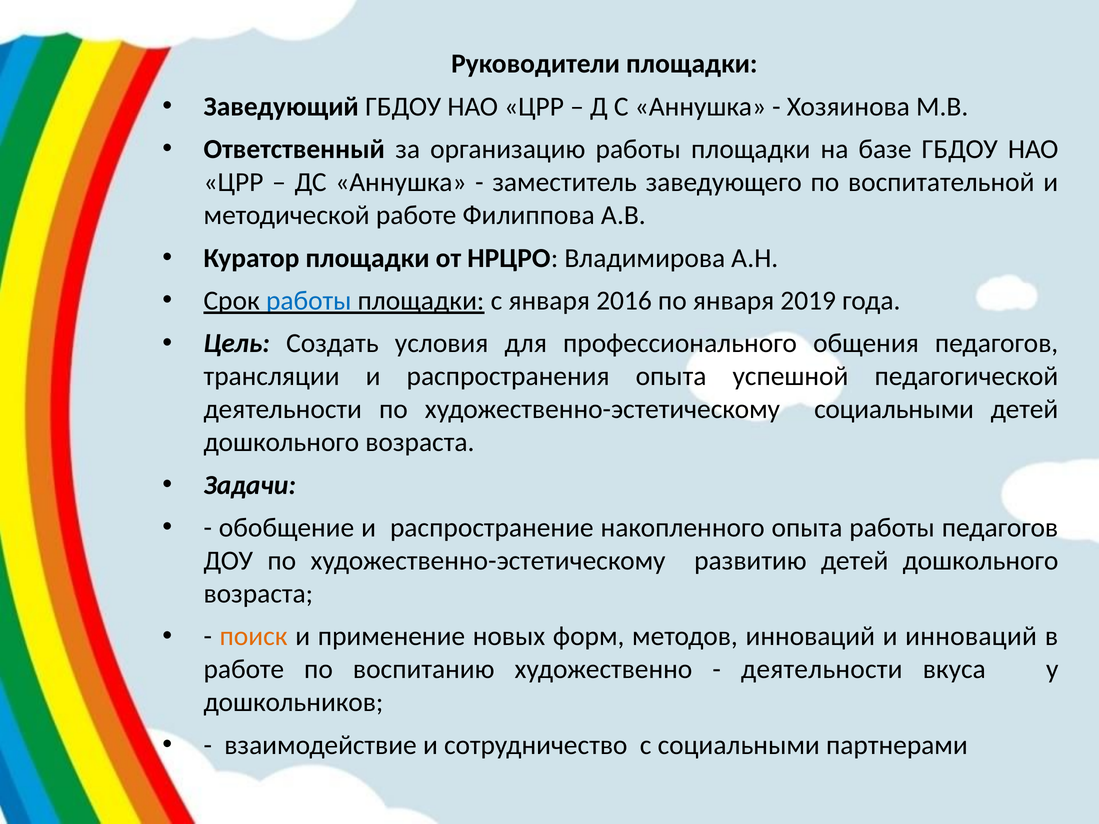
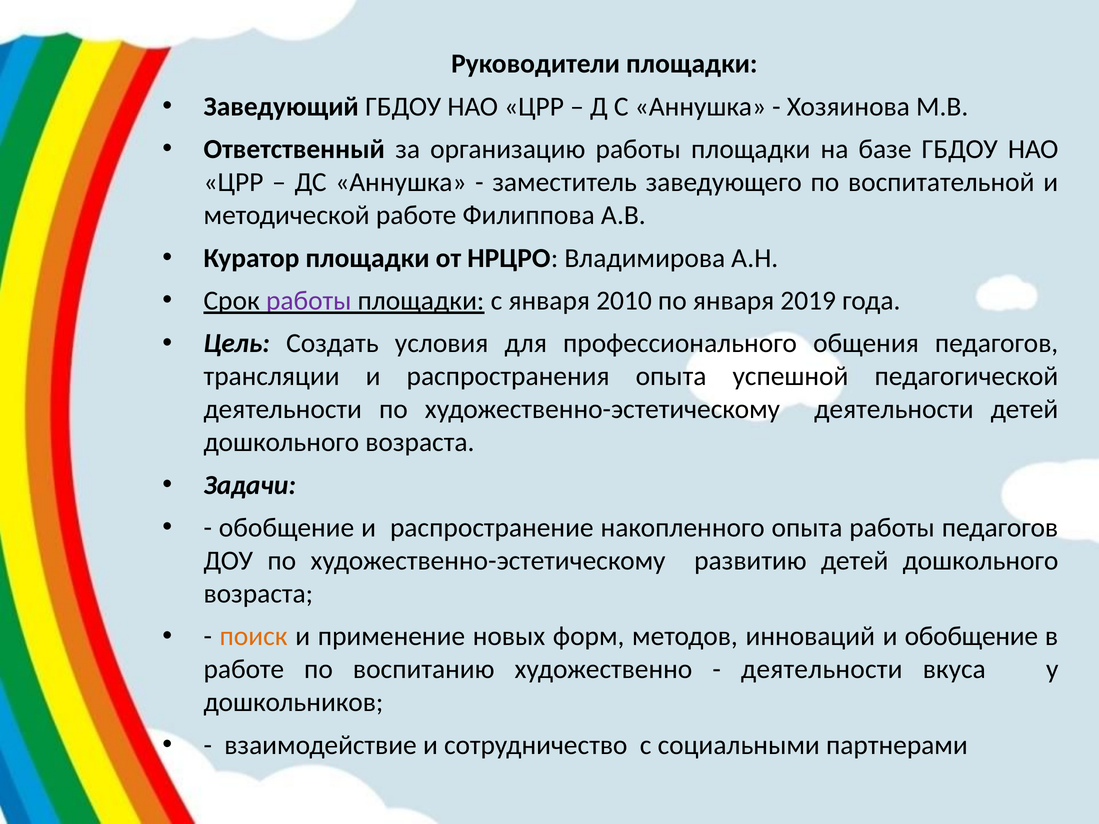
работы colour: blue -> purple (309, 301)
2016: 2016 -> 2010 (624, 301)
художественно-эстетическому социальными: социальными -> деятельности (894, 409)
и инноваций: инноваций -> обобщение (971, 637)
